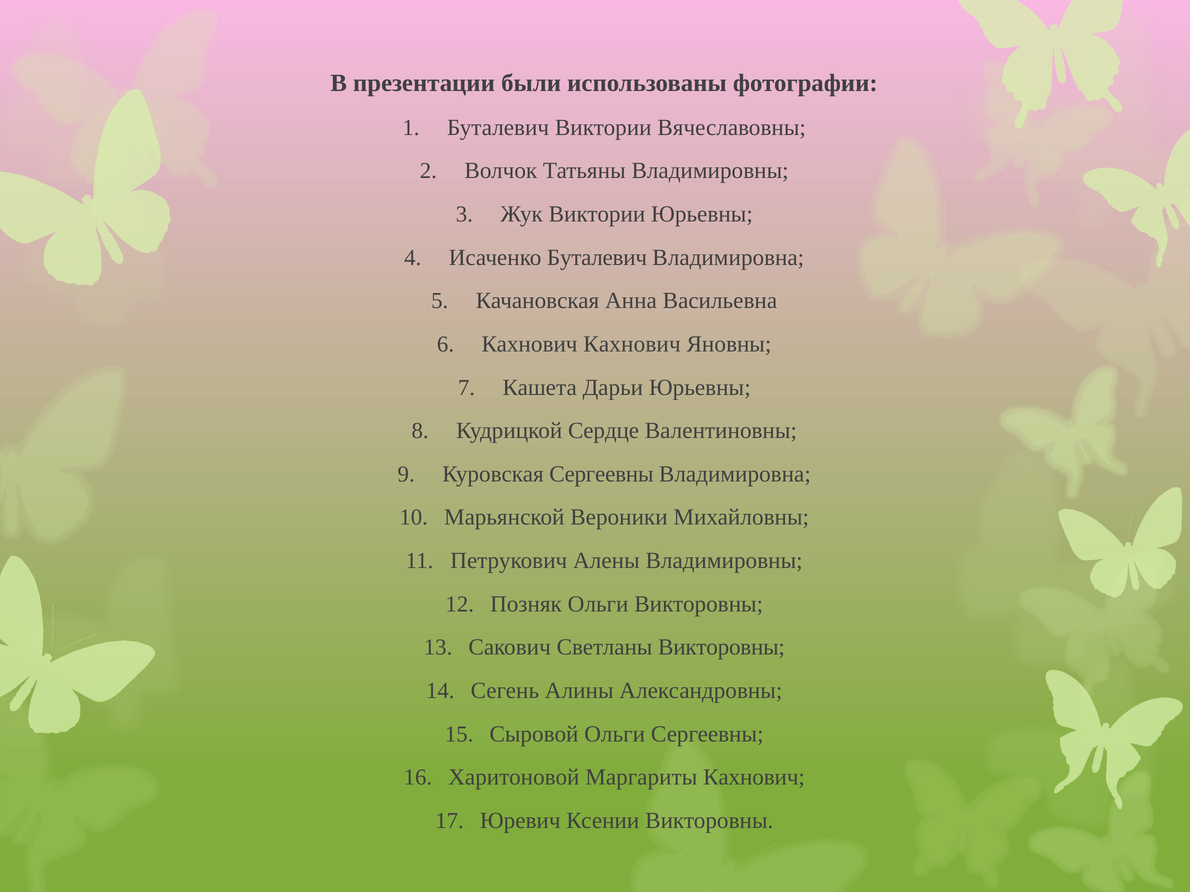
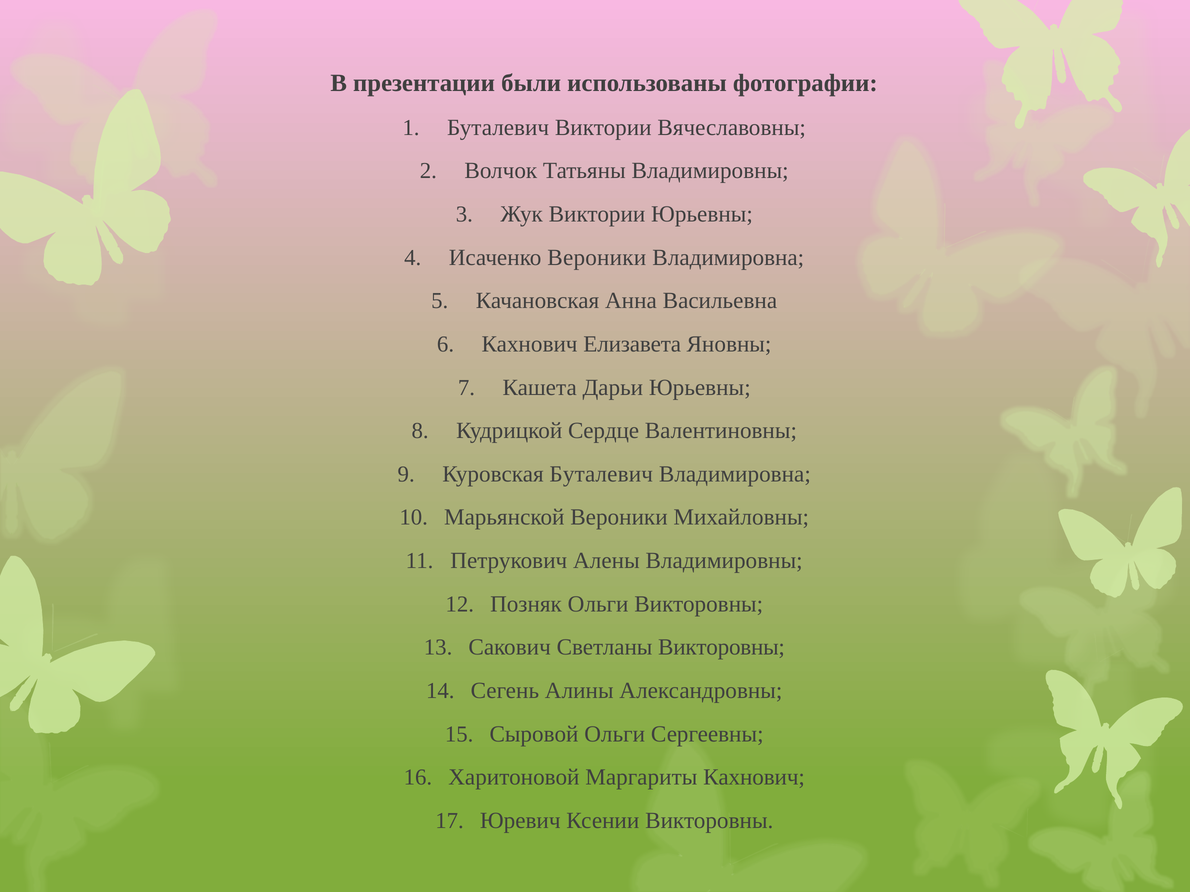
Исаченко Буталевич: Буталевич -> Вероники (597, 258)
Кахнович Кахнович: Кахнович -> Елизавета (632, 344)
Куровская Сергеевны: Сергеевны -> Буталевич (601, 474)
